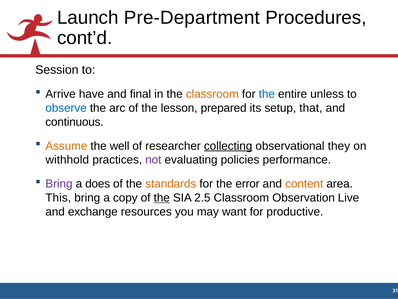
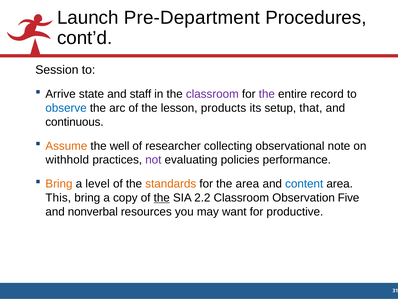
have: have -> state (91, 94)
final: final -> staff (141, 94)
classroom colour: orange -> purple (212, 94)
the colour: blue -> purple (267, 94)
unless: unless -> record (327, 94)
prepared: prepared -> products (224, 108)
collecting underline: present -> none (228, 146)
they: they -> note (339, 146)
Bring colour: purple -> orange (59, 184)
does: does -> level (98, 184)
the error: error -> area (247, 184)
content colour: orange -> blue (304, 184)
2.5: 2.5 -> 2.2 (202, 197)
Live: Live -> Five (349, 197)
exchange: exchange -> nonverbal (93, 211)
